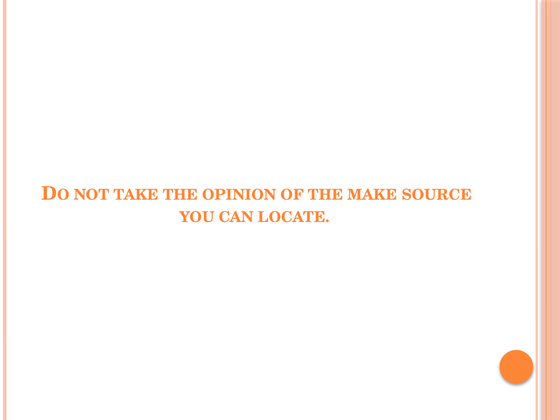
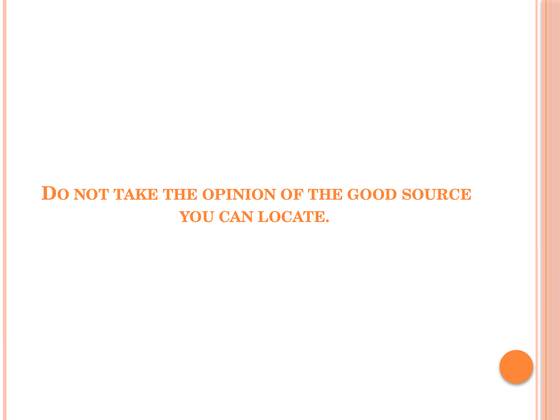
MAKE: MAKE -> GOOD (372, 195)
